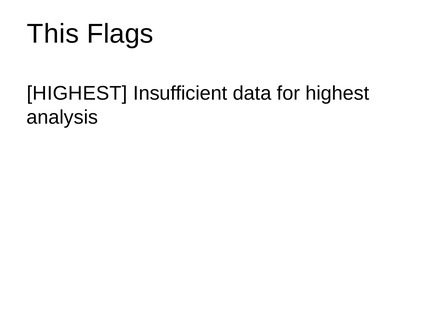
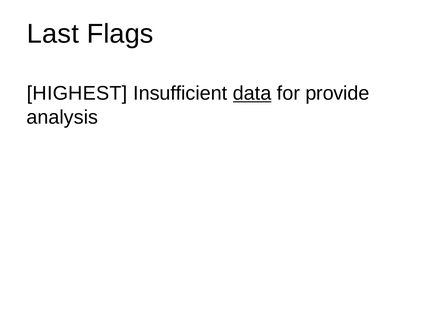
This: This -> Last (53, 34)
data underline: none -> present (252, 93)
for highest: highest -> provide (337, 93)
